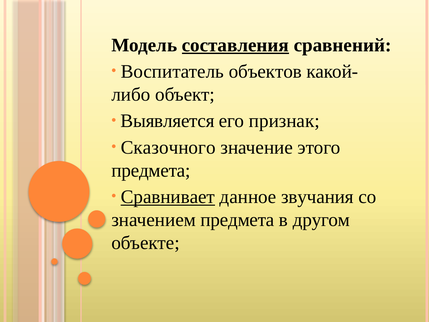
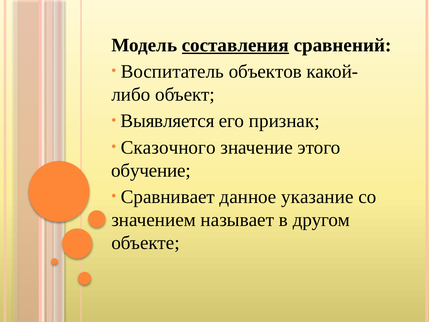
предмета: предмета -> обучение (151, 170)
Сравнивает underline: present -> none (168, 197)
звучания: звучания -> указание (317, 197)
значением предмета: предмета -> называет (237, 220)
